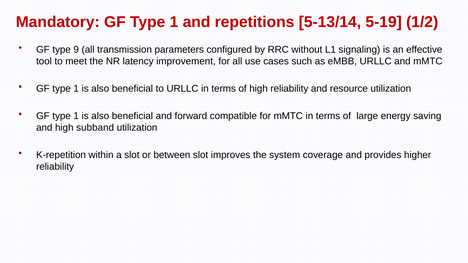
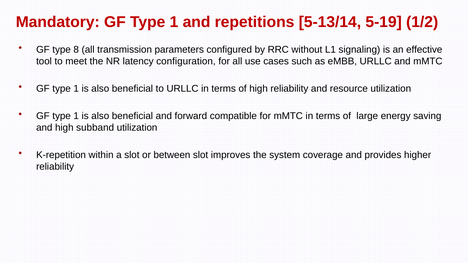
9: 9 -> 8 (76, 50)
improvement: improvement -> configuration (186, 61)
